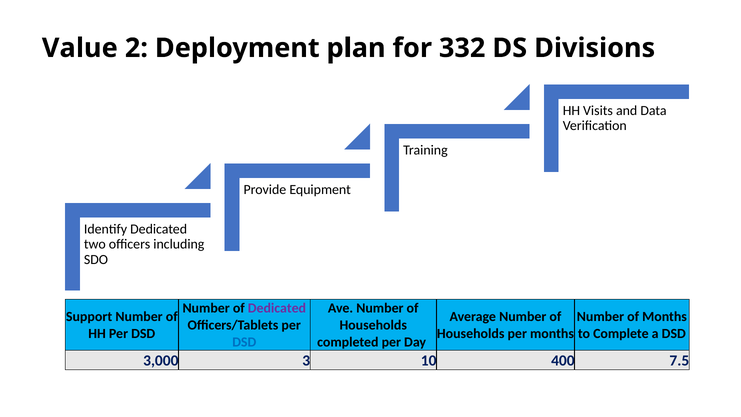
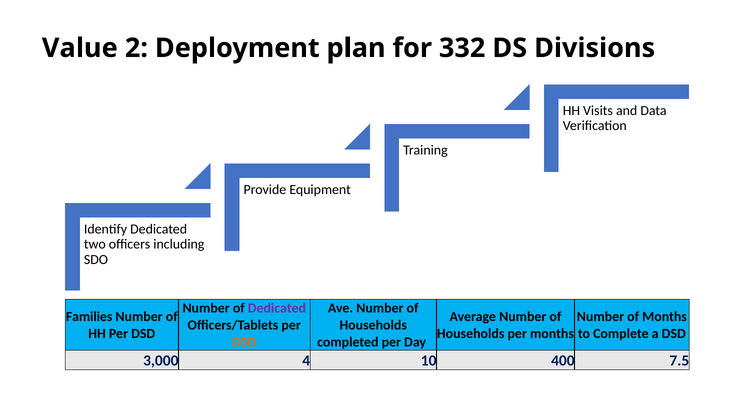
Support: Support -> Families (89, 316)
DSD colour: blue -> orange (244, 342)
3: 3 -> 4 (306, 360)
